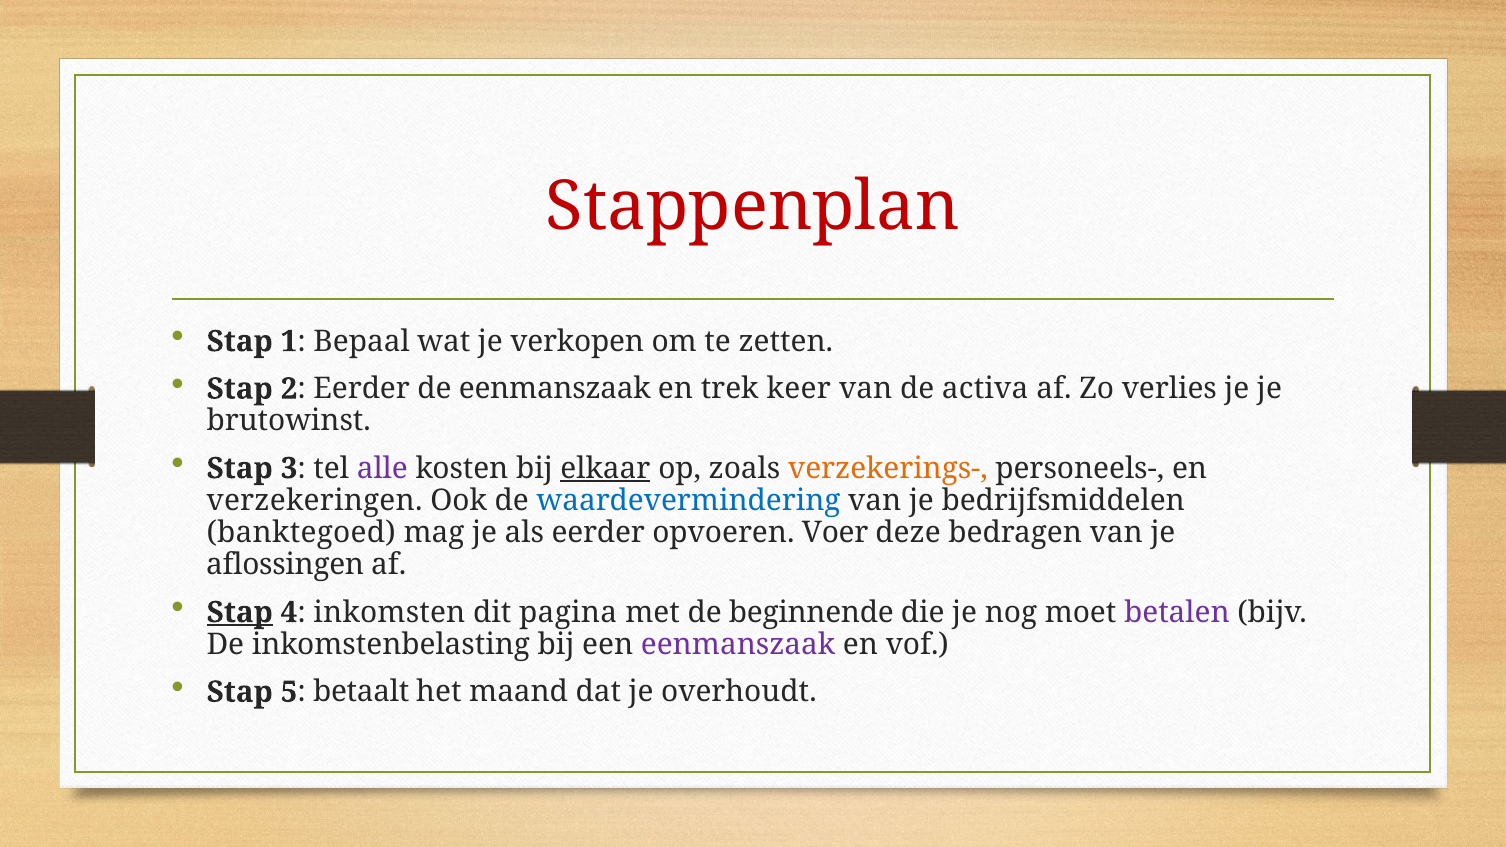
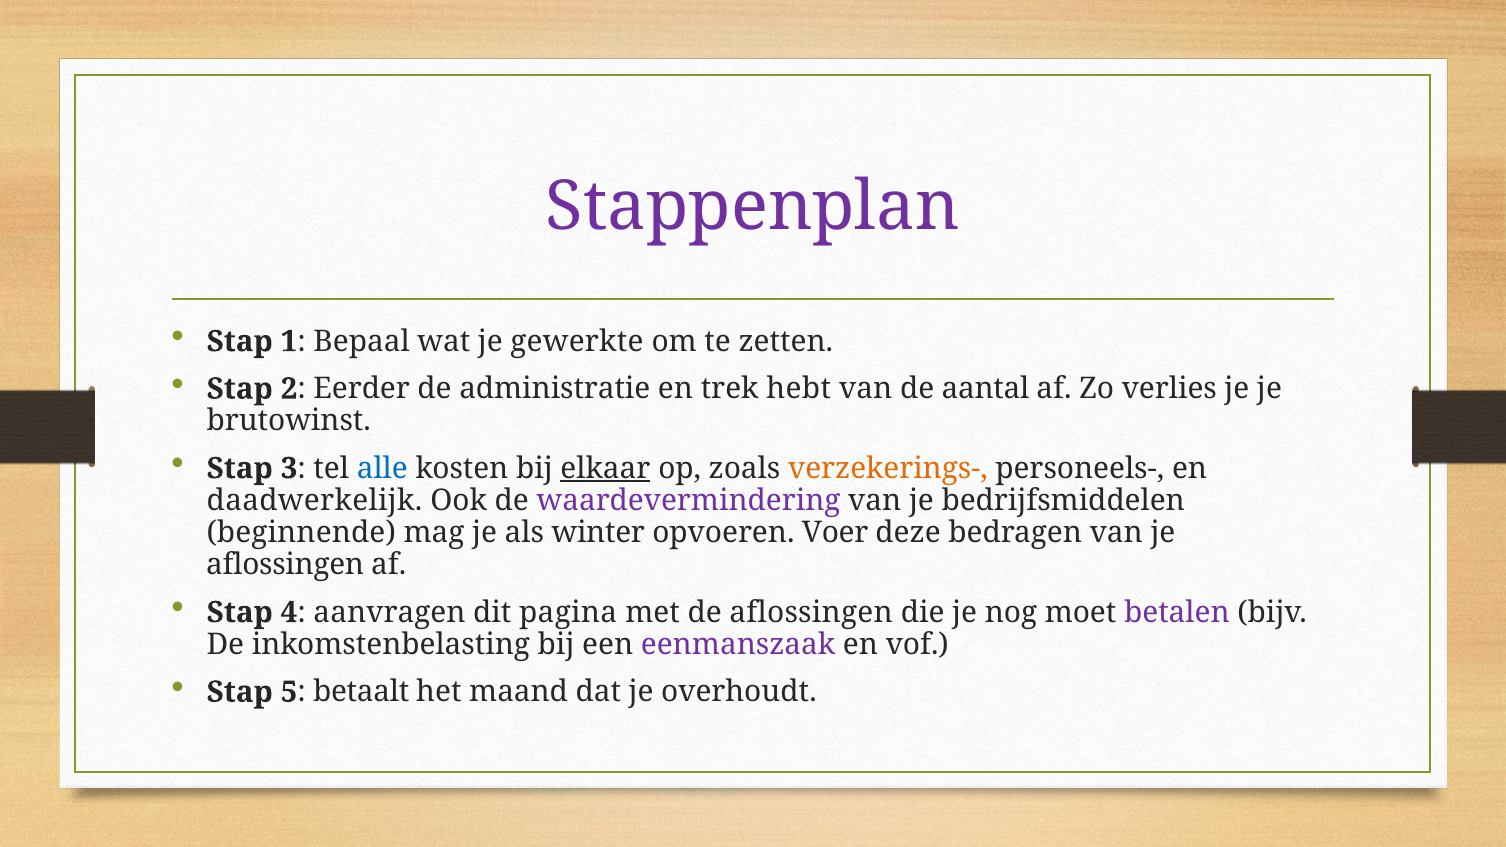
Stappenplan colour: red -> purple (753, 207)
verkopen: verkopen -> gewerkte (577, 341)
de eenmanszaak: eenmanszaak -> administratie (555, 389)
keer: keer -> hebt (799, 389)
activa: activa -> aantal (985, 389)
alle colour: purple -> blue (382, 468)
verzekeringen: verzekeringen -> daadwerkelijk (314, 501)
waardevermindering colour: blue -> purple (689, 501)
banktegoed: banktegoed -> beginnende (301, 533)
als eerder: eerder -> winter (598, 533)
Stap underline: present -> none (240, 612)
inkomsten: inkomsten -> aanvragen (390, 612)
de beginnende: beginnende -> aflossingen (811, 612)
